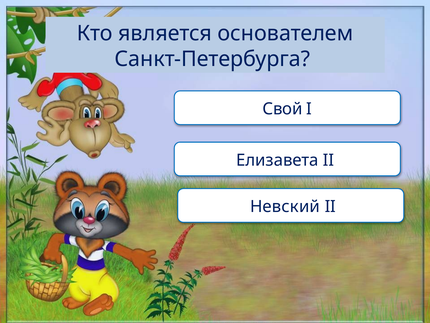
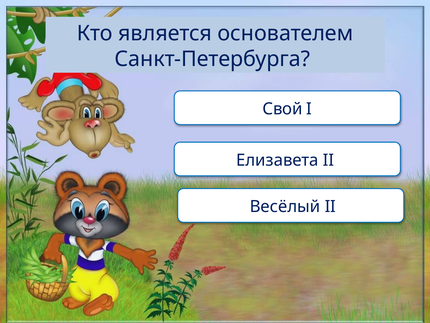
Невский: Невский -> Весёлый (285, 206)
